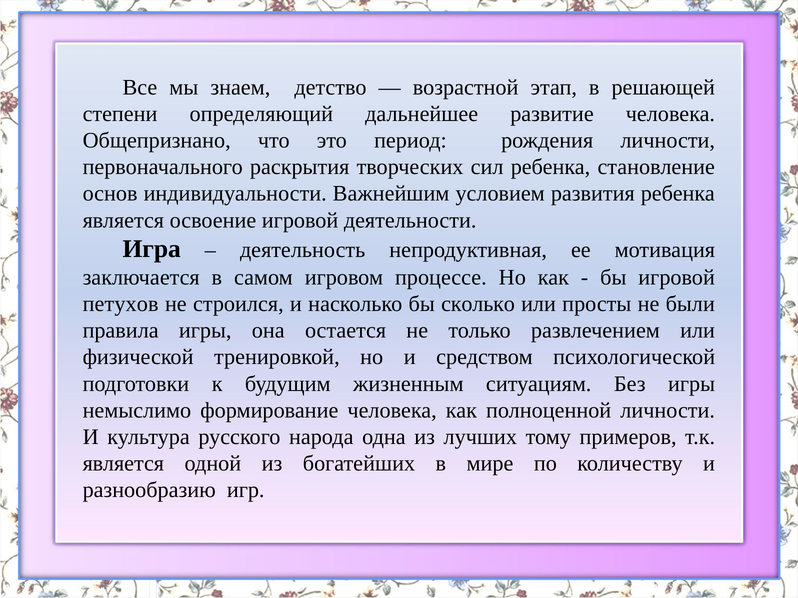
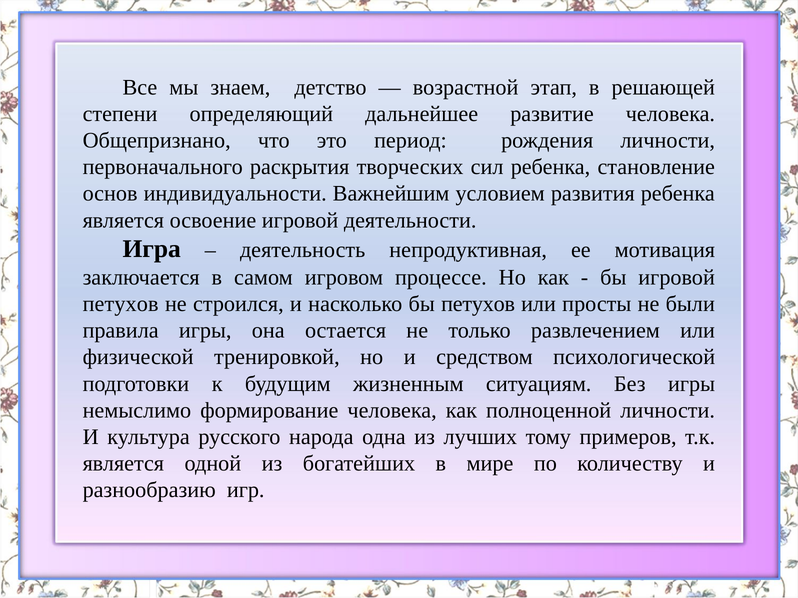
бы сколько: сколько -> петухов (478, 304)
